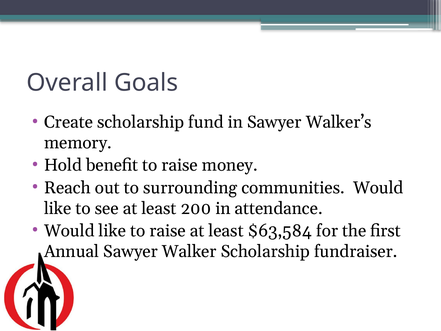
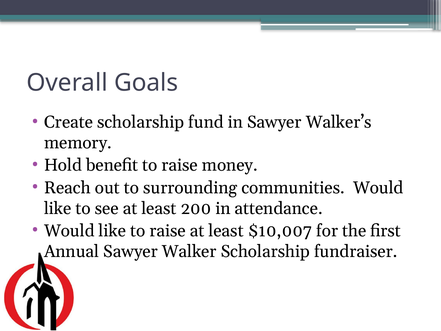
$63,584: $63,584 -> $10,007 (280, 231)
